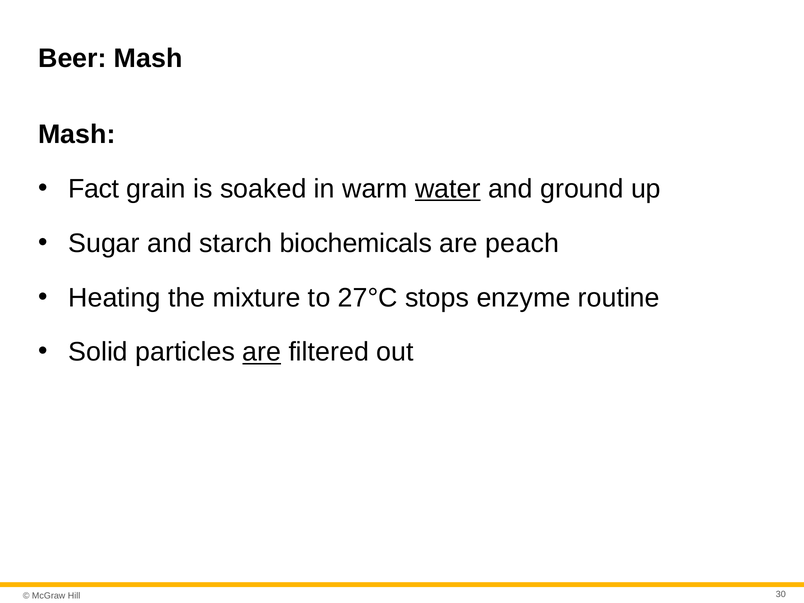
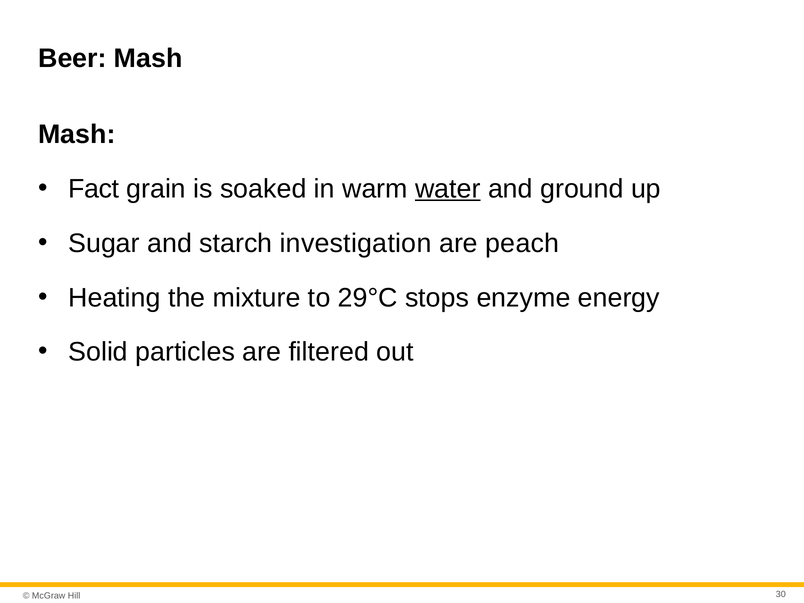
biochemicals: biochemicals -> investigation (356, 243)
27°C: 27°C -> 29°C (368, 298)
routine: routine -> energy (619, 298)
are underline: present -> none (262, 352)
